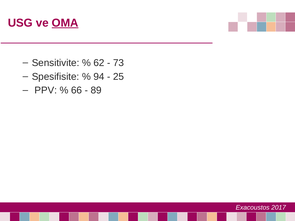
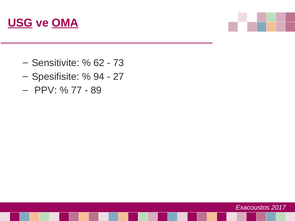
USG underline: none -> present (20, 23)
25: 25 -> 27 (119, 77)
66: 66 -> 77 (77, 90)
